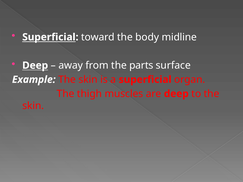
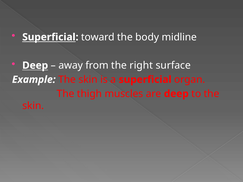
parts: parts -> right (141, 65)
